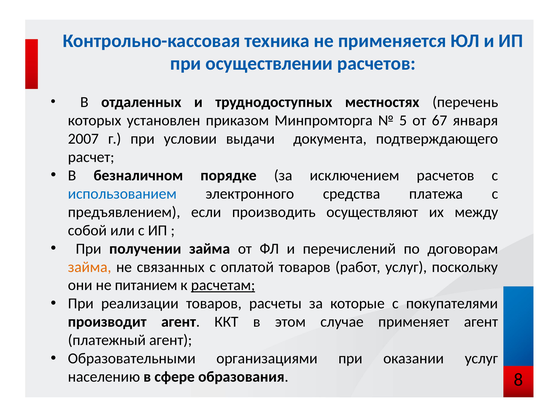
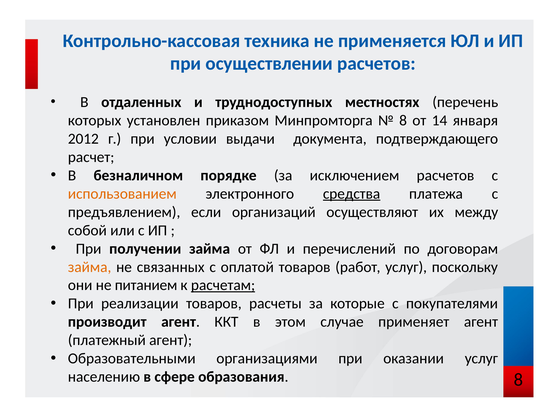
5: 5 -> 8 (403, 120)
67: 67 -> 14 (440, 120)
2007: 2007 -> 2012 (83, 139)
использованием colour: blue -> orange (122, 194)
средства underline: none -> present (352, 194)
производить: производить -> организаций (274, 212)
